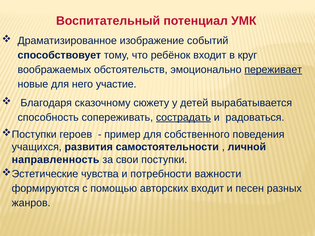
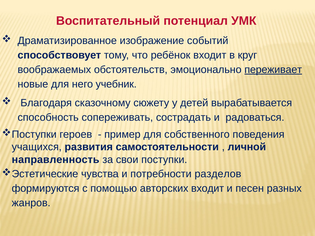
участие: участие -> учебник (116, 84)
сострадать underline: present -> none (183, 118)
важности: важности -> разделов (218, 174)
